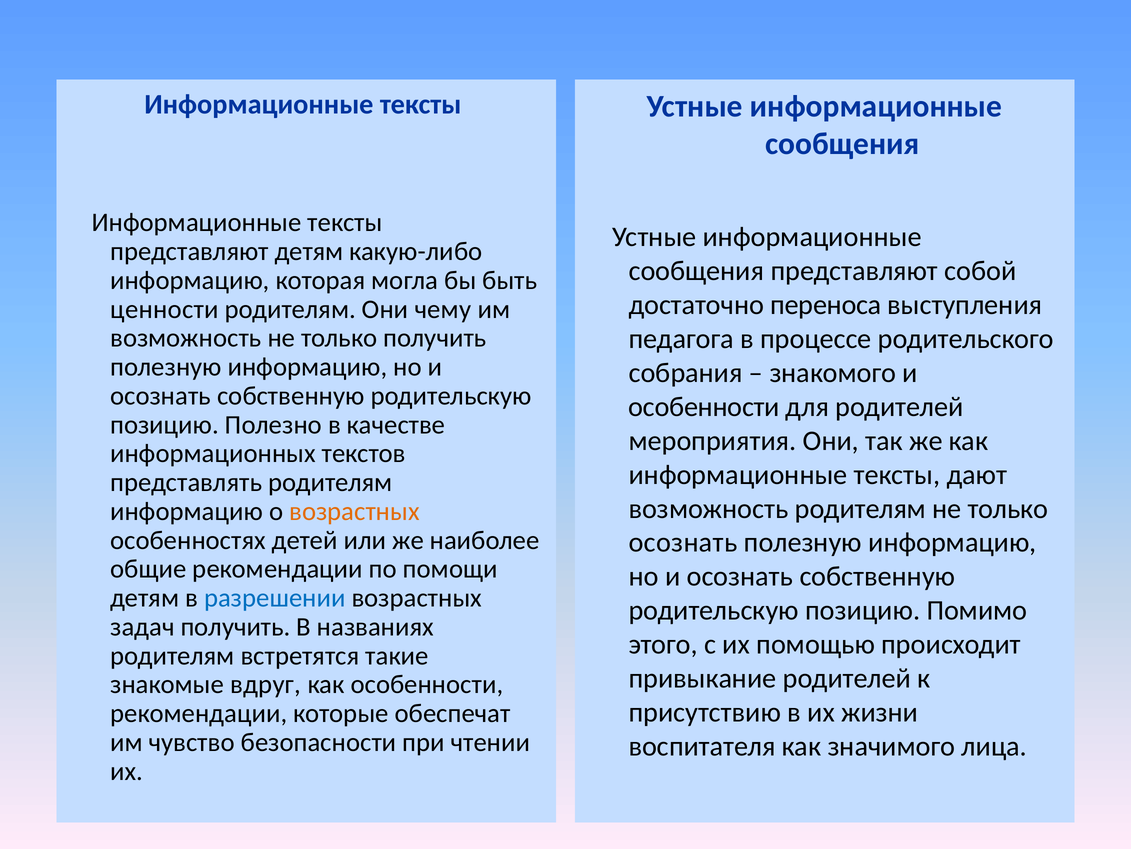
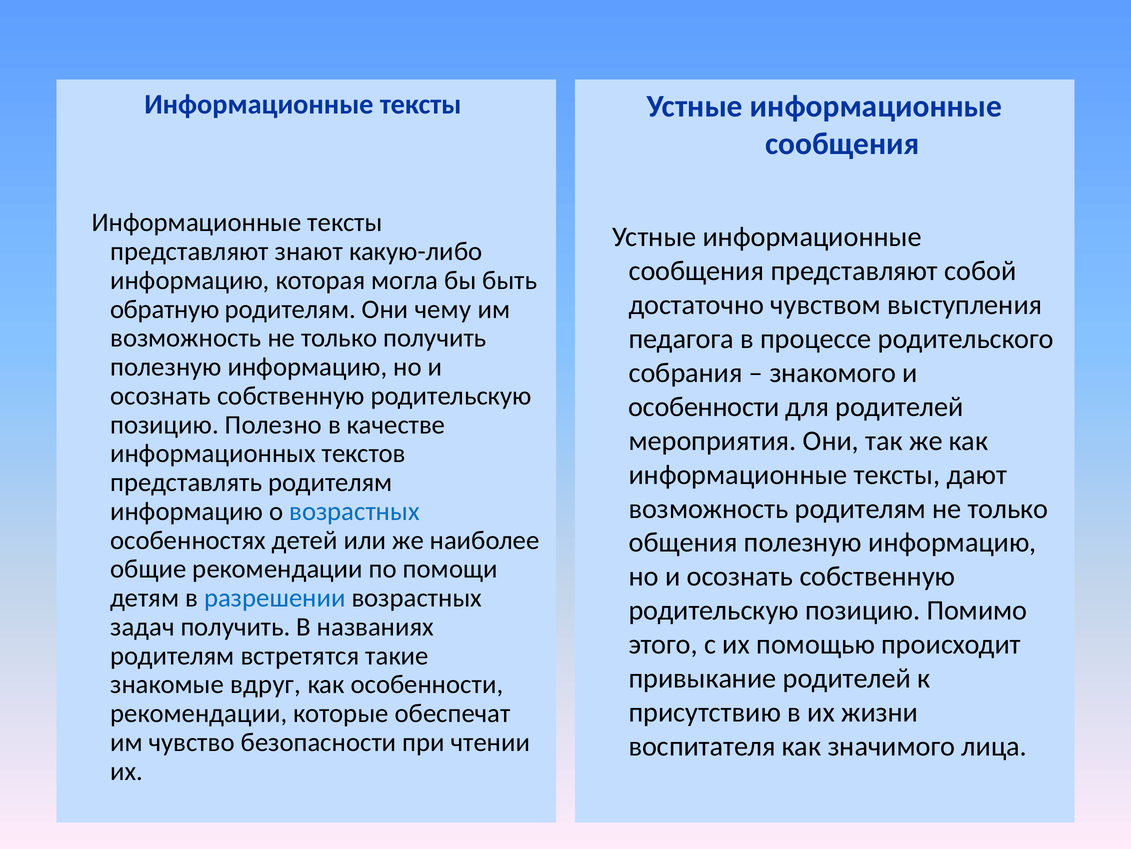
представляют детям: детям -> знают (309, 251)
переноса: переноса -> чувством (826, 305)
ценности: ценности -> обратную (165, 309)
возрастных colour: orange -> blue (354, 511)
осознать: осознать -> общения (683, 542)
